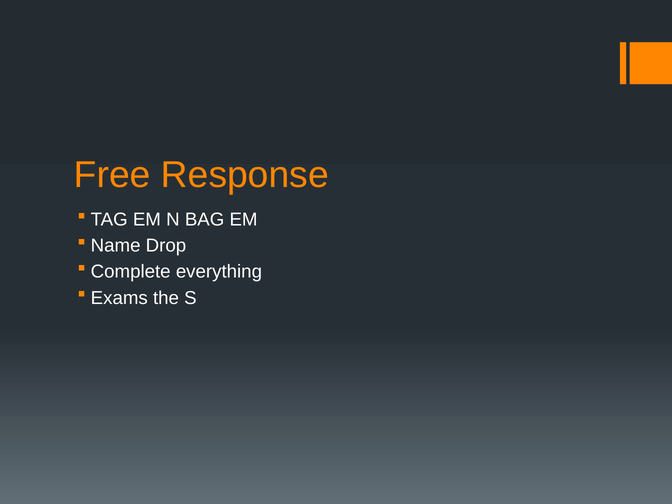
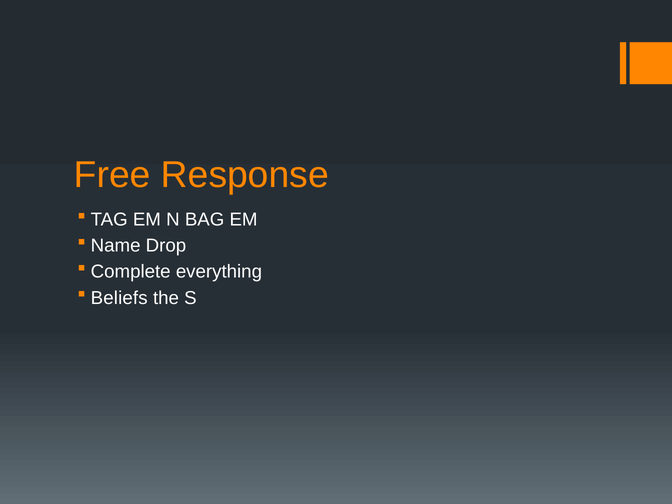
Exams: Exams -> Beliefs (119, 298)
